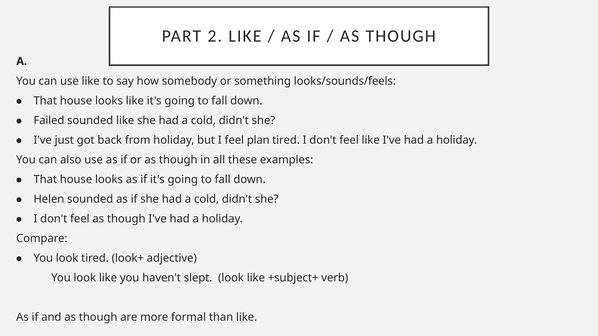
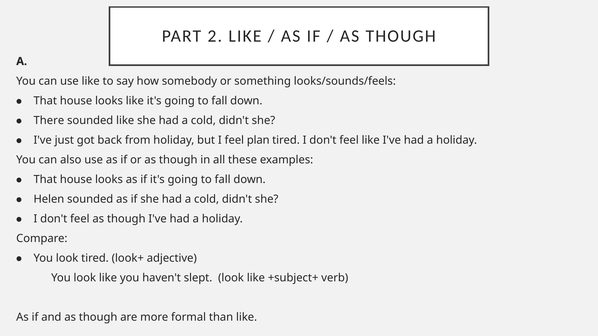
Failed: Failed -> There (49, 120)
